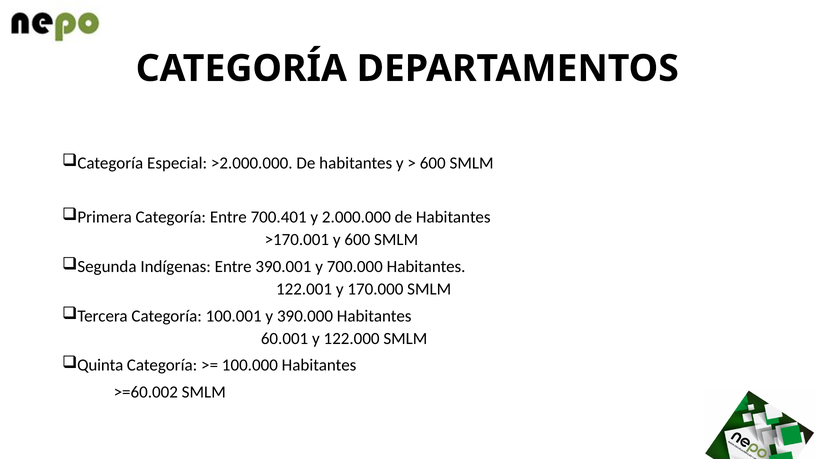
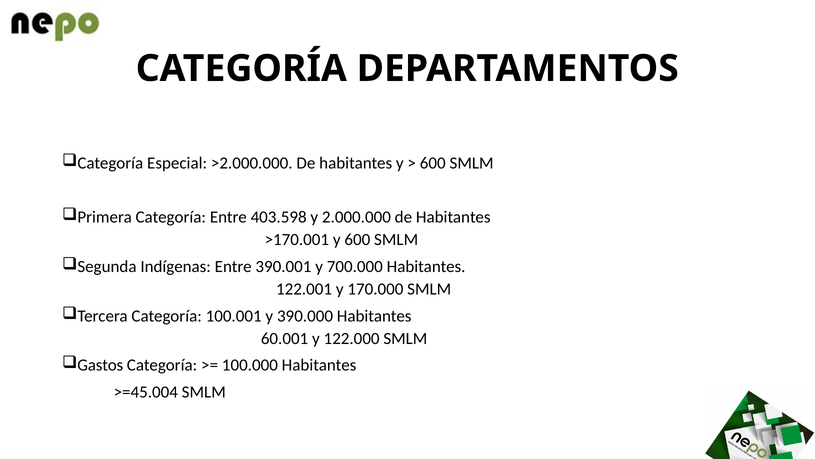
700.401: 700.401 -> 403.598 (279, 217)
Quinta: Quinta -> Gastos (100, 365)
>=60.002: >=60.002 -> >=45.004 (146, 392)
